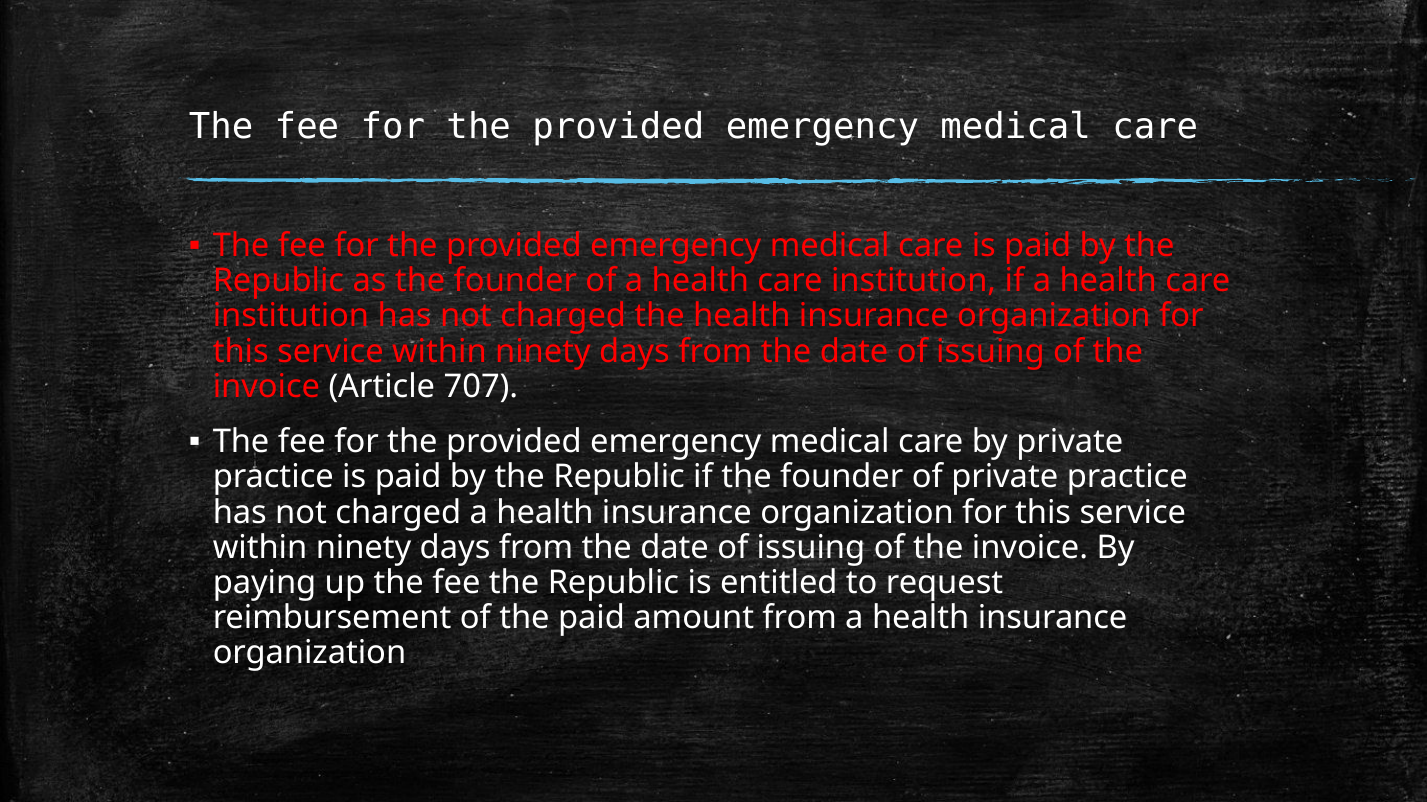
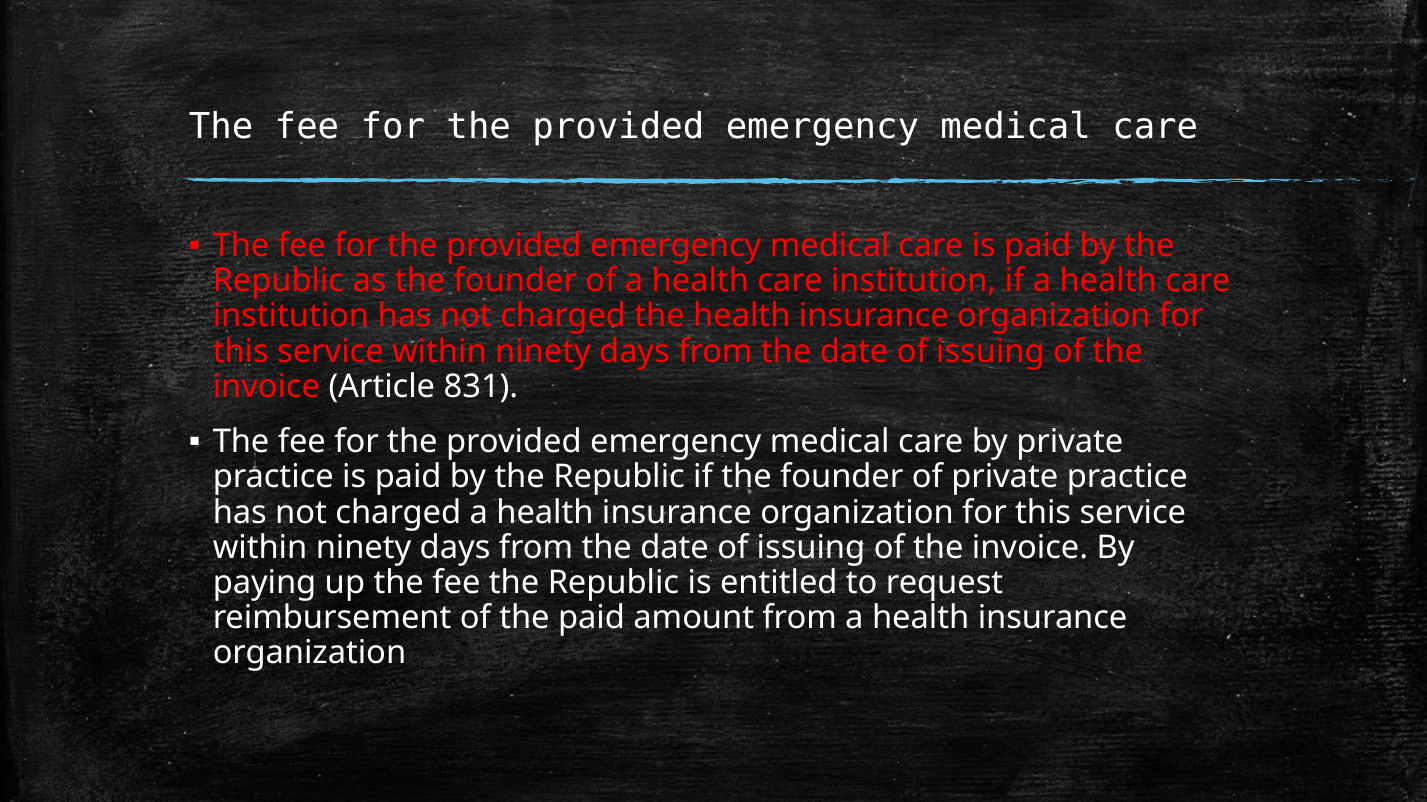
707: 707 -> 831 (481, 387)
